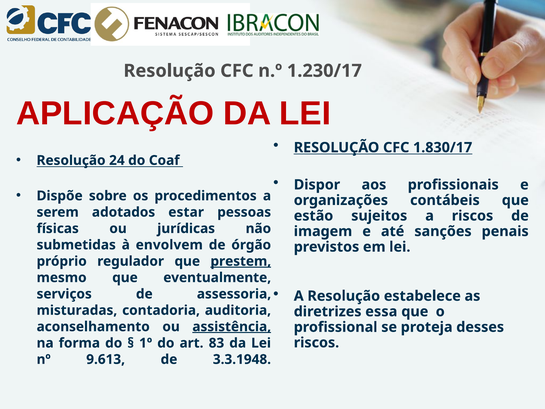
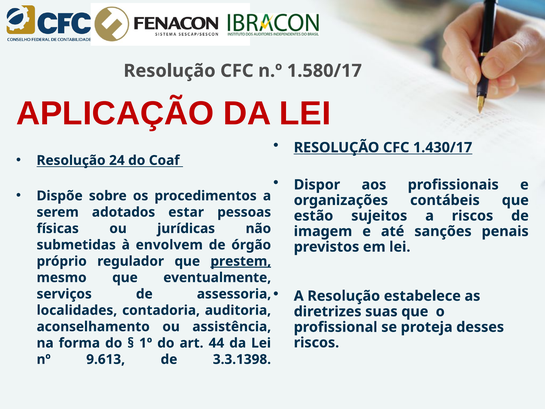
1.230/17: 1.230/17 -> 1.580/17 (324, 71)
1.830/17: 1.830/17 -> 1.430/17 (443, 147)
misturadas: misturadas -> localidades (77, 310)
essa: essa -> suas (381, 311)
assistência underline: present -> none (232, 326)
83: 83 -> 44 (216, 343)
3.3.1948: 3.3.1948 -> 3.3.1398 (242, 359)
